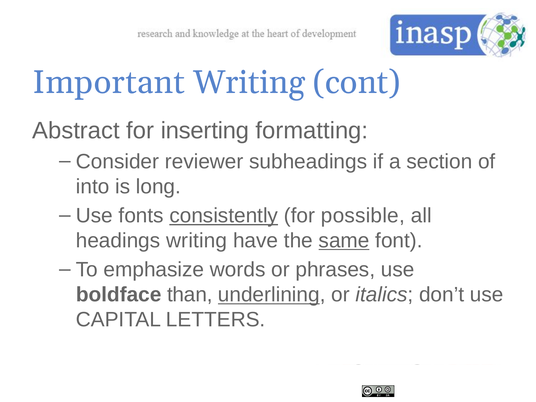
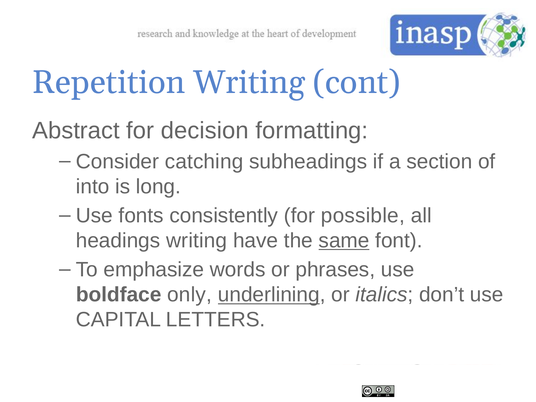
Important: Important -> Repetition (109, 82)
inserting: inserting -> decision (205, 131)
reviewer: reviewer -> catching (204, 161)
consistently underline: present -> none (224, 216)
than: than -> only (190, 295)
